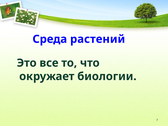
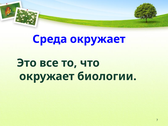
Среда растений: растений -> окружает (98, 39)
